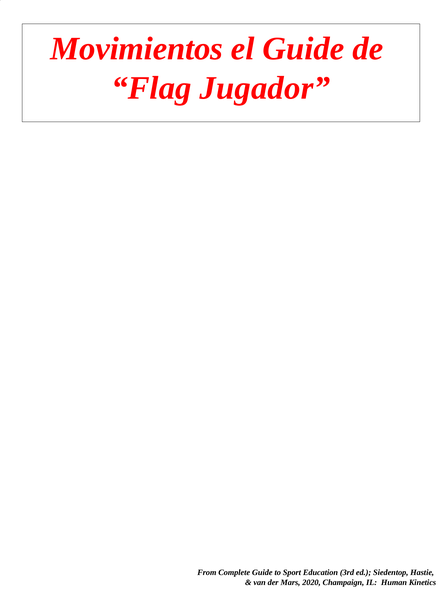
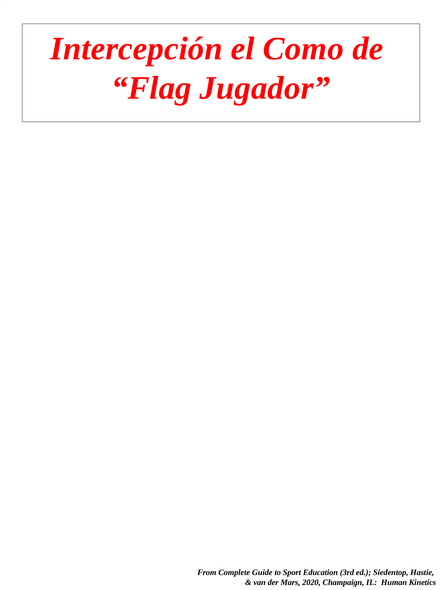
Movimientos: Movimientos -> Intercepción (136, 49)
el Guide: Guide -> Como (303, 49)
